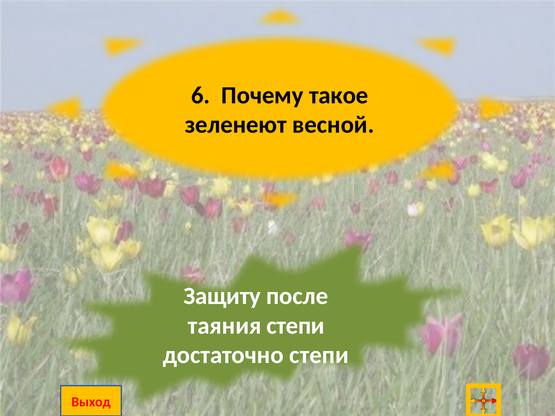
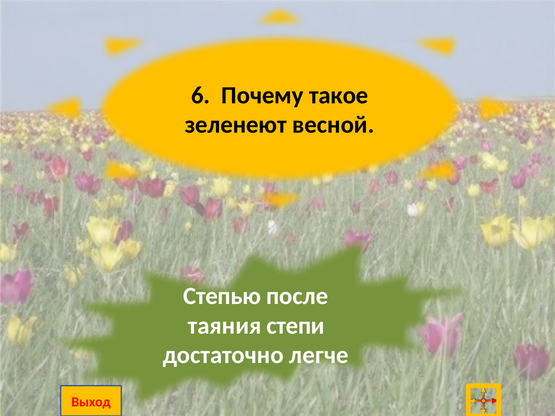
Защиту: Защиту -> Степью (222, 296)
достаточно степи: степи -> легче (319, 355)
